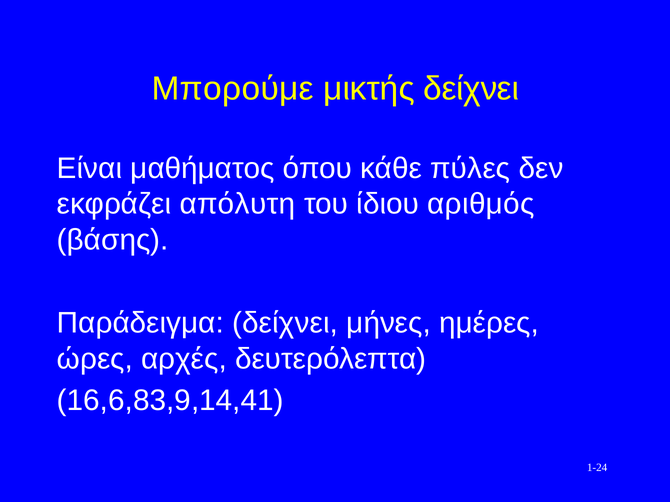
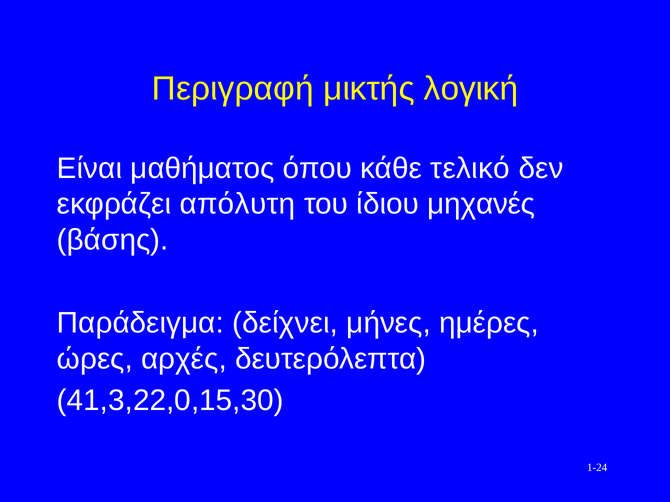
Μπορούμε: Μπορούμε -> Περιγραφή (233, 89)
μικτής δείχνει: δείχνει -> λογική (471, 89)
πύλες: πύλες -> τελικό (470, 168)
αριθμός: αριθμός -> μηχανές (481, 204)
16,6,83,9,14,41: 16,6,83,9,14,41 -> 41,3,22,0,15,30 (170, 401)
